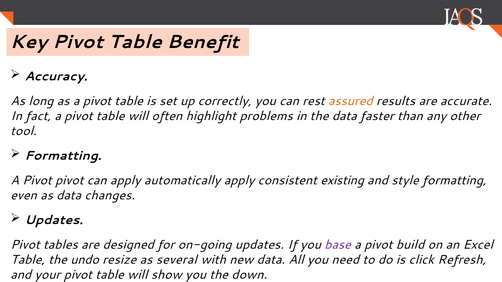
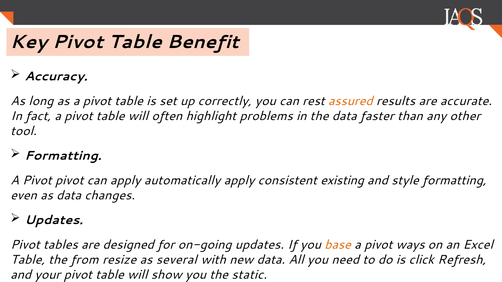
base colour: purple -> orange (338, 245)
build: build -> ways (410, 245)
undo: undo -> from (85, 260)
down: down -> static (249, 275)
